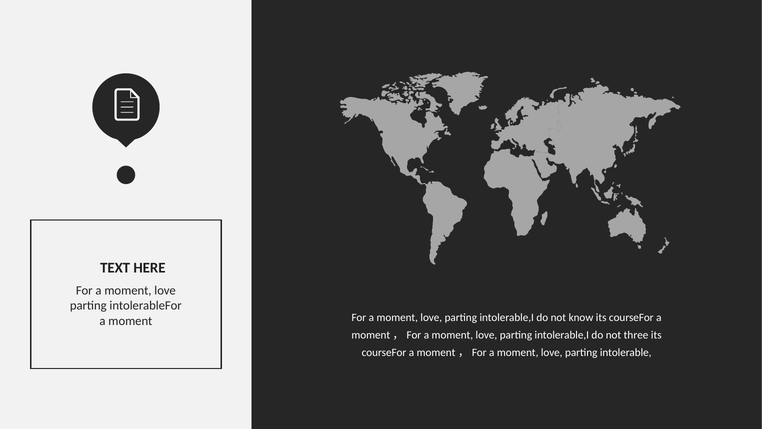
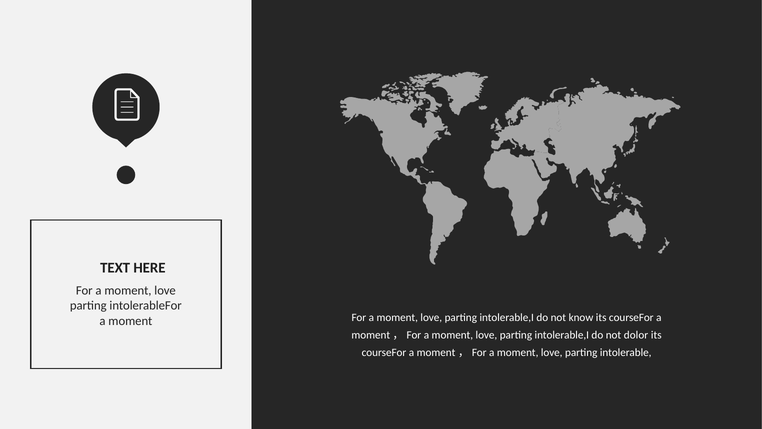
not three: three -> dolor (636, 335)
